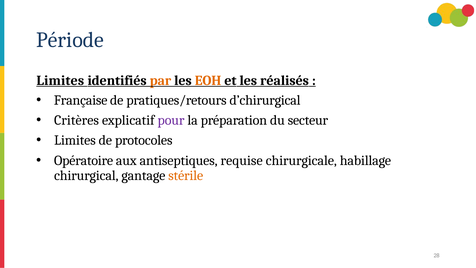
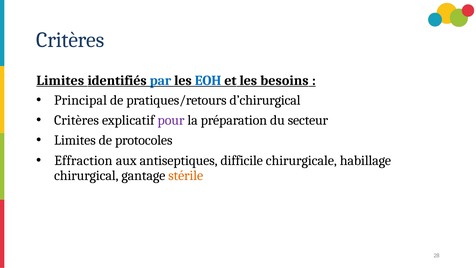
Période: Période -> Critères (70, 40)
par colour: orange -> blue (160, 80)
EOH colour: orange -> blue (208, 80)
réalisés: réalisés -> besoins (284, 80)
Française: Française -> Principal (81, 100)
Opératoire: Opératoire -> Effraction (83, 160)
requise: requise -> difficile (242, 160)
